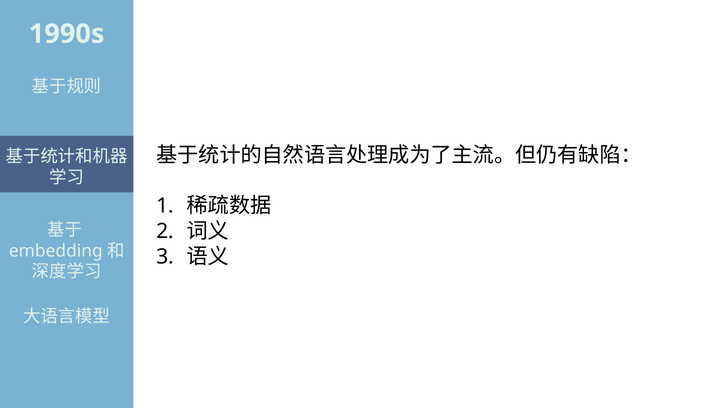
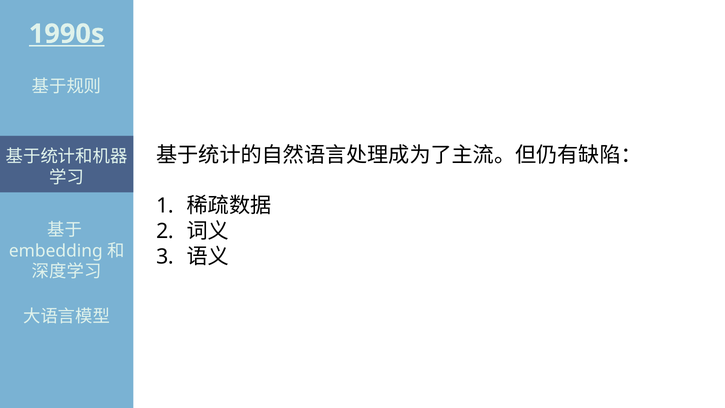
1990s underline: none -> present (67, 34)
